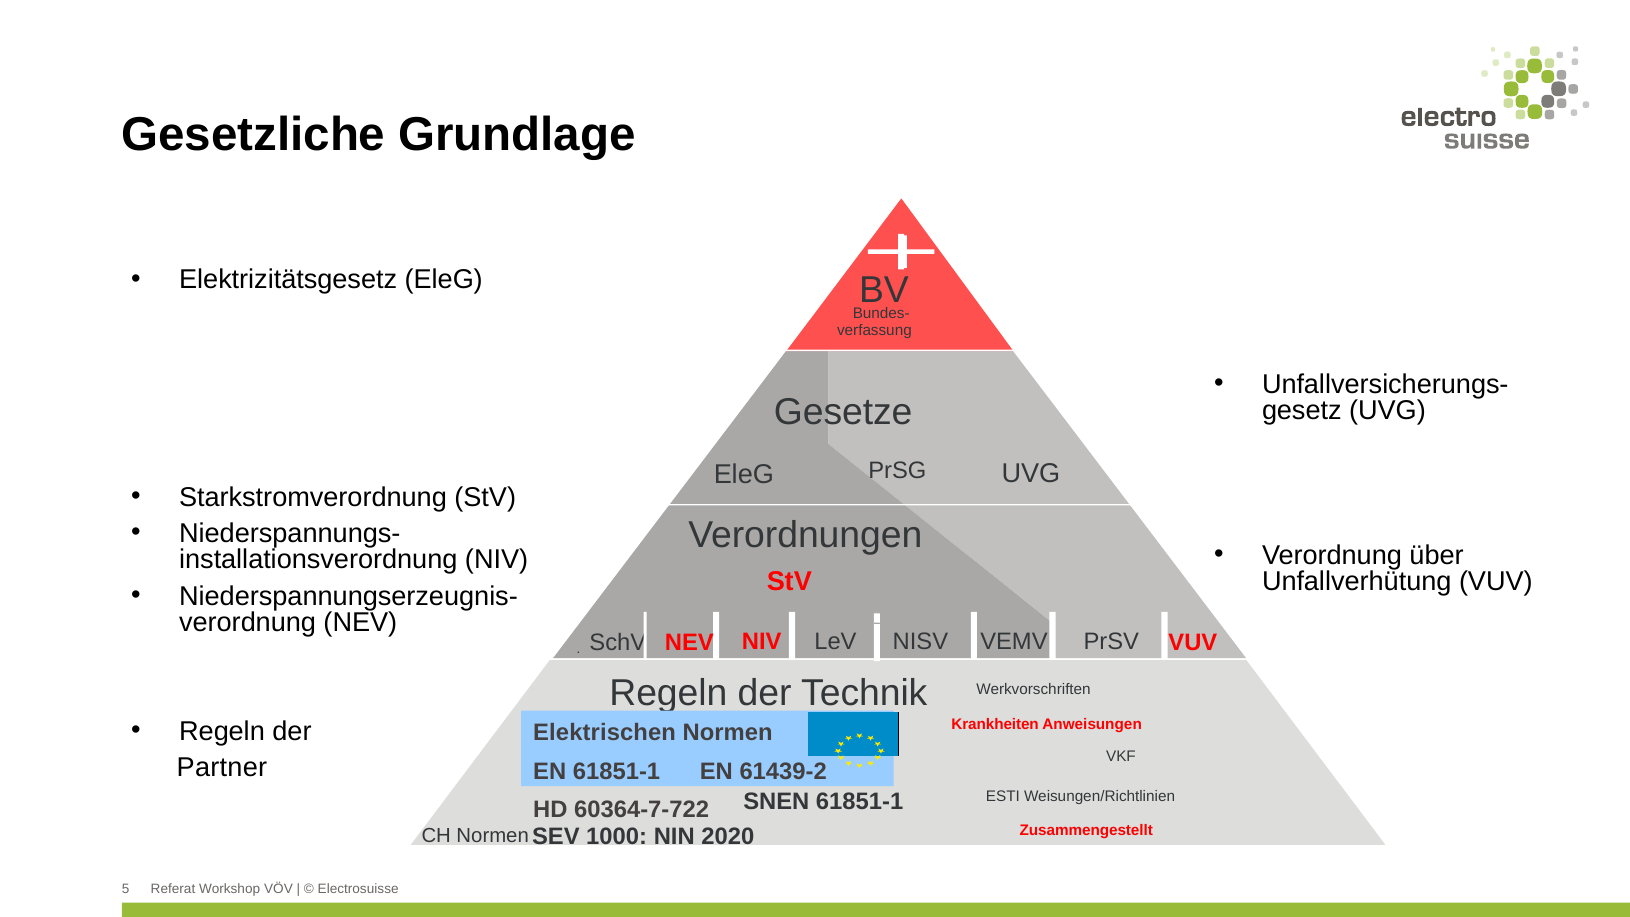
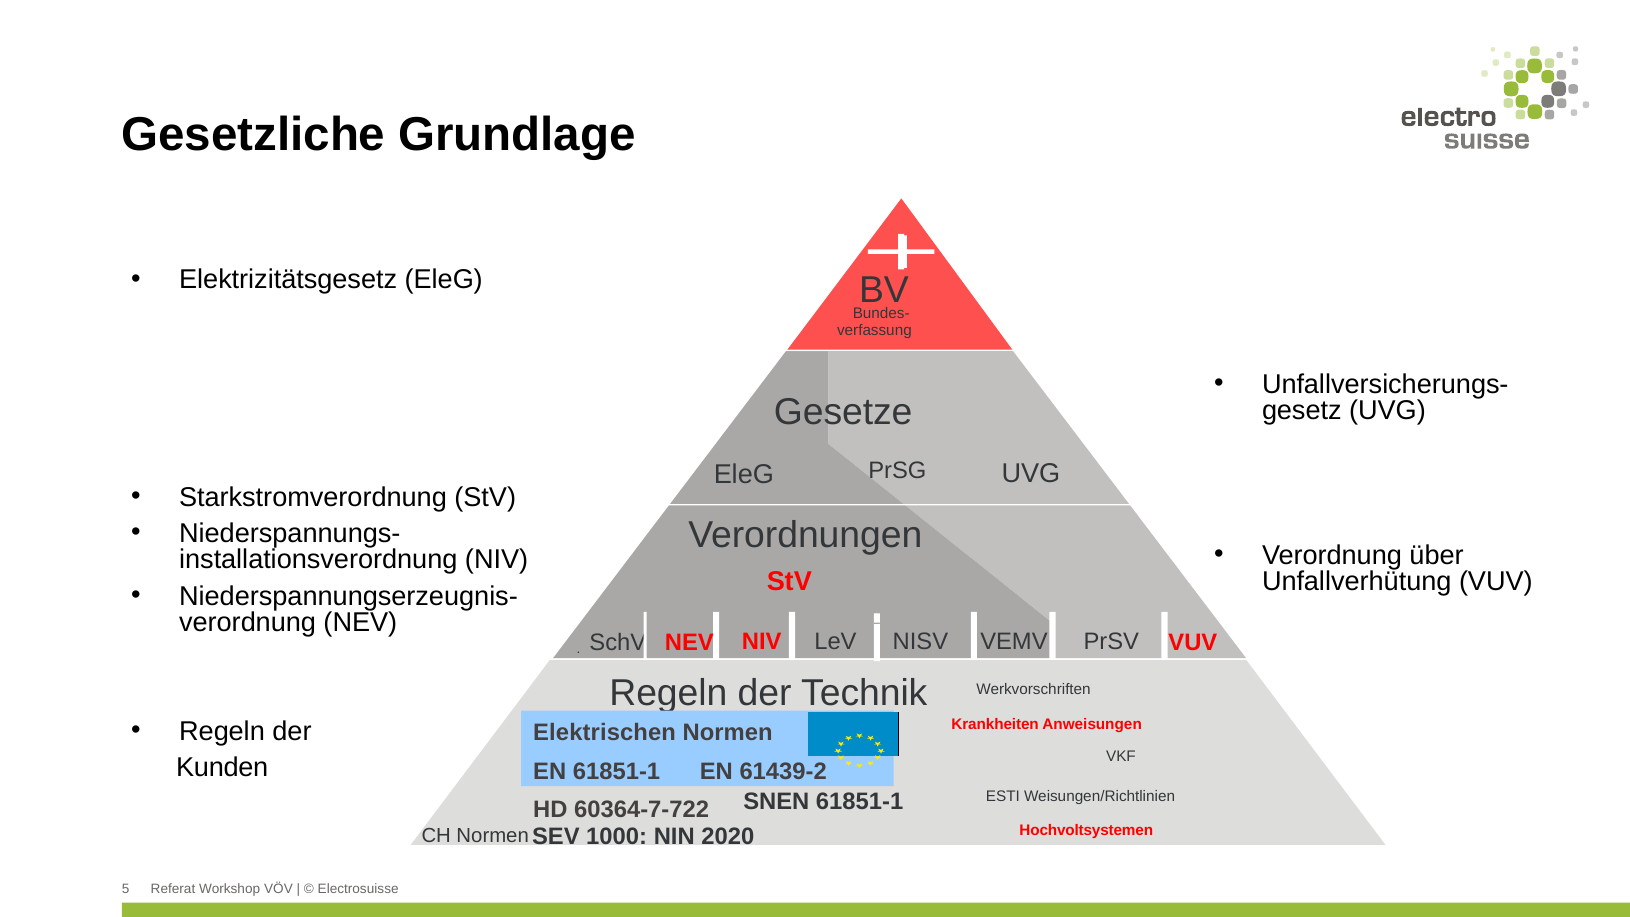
Partner: Partner -> Kunden (222, 767)
Zusammengestellt: Zusammengestellt -> Hochvoltsystemen (1086, 830)
